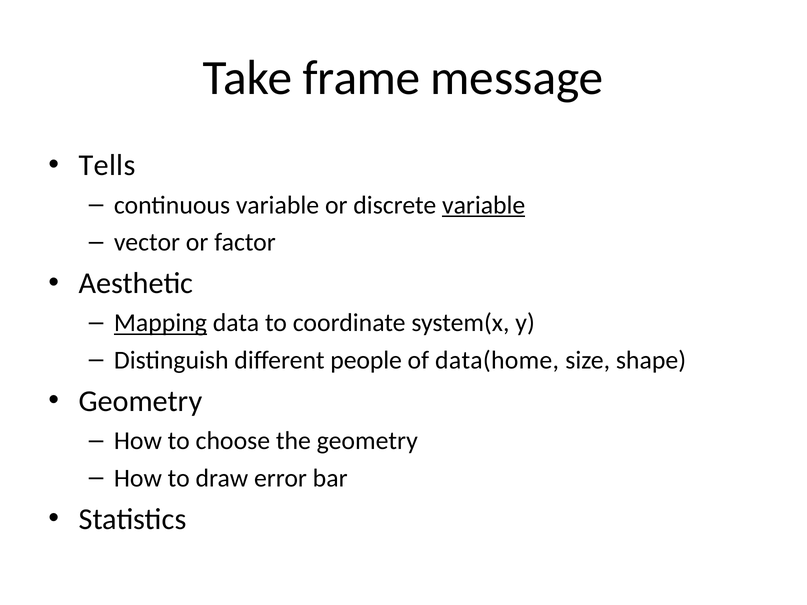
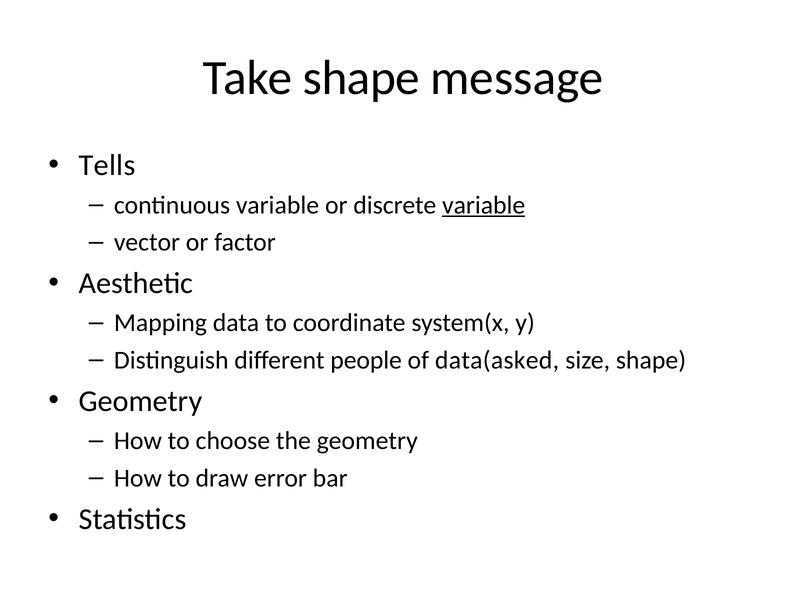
Take frame: frame -> shape (361, 78)
Mapping underline: present -> none (160, 323)
data(home: data(home -> data(asked (497, 360)
